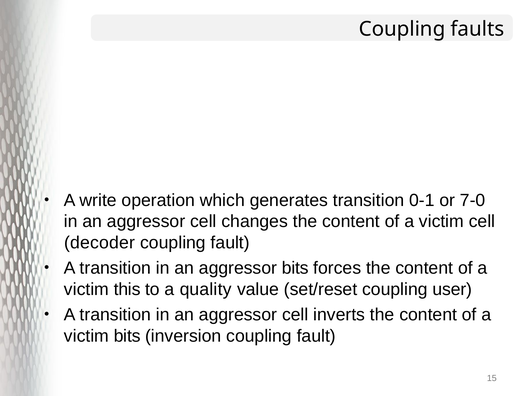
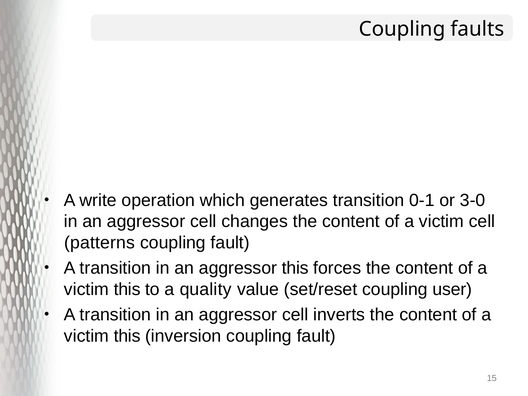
7-0: 7-0 -> 3-0 (473, 200)
decoder: decoder -> patterns (100, 243)
aggressor bits: bits -> this (295, 268)
bits: bits -> this (127, 336)
